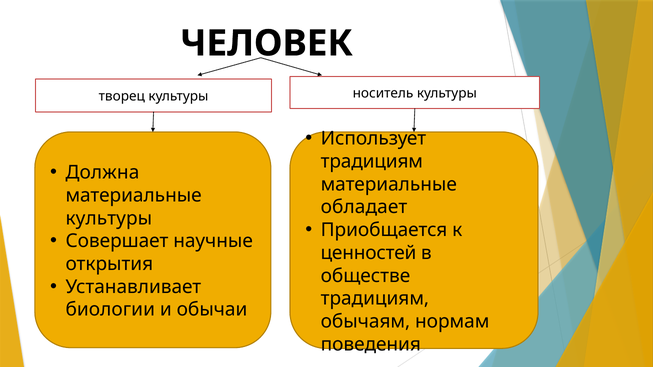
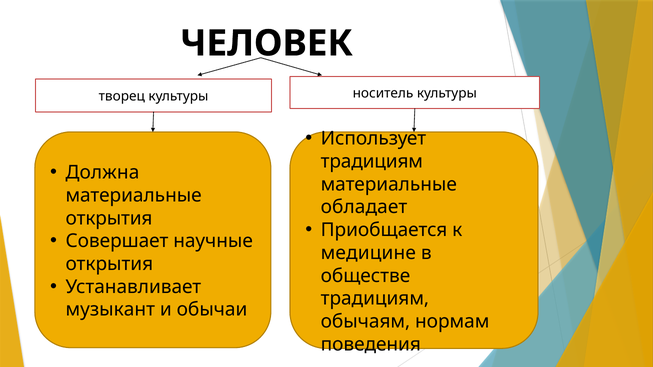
культуры: культуры -> открытия (109, 218)
ценностей: ценностей -> медицине (368, 253)
биологии: биологии -> музыкант (110, 310)
